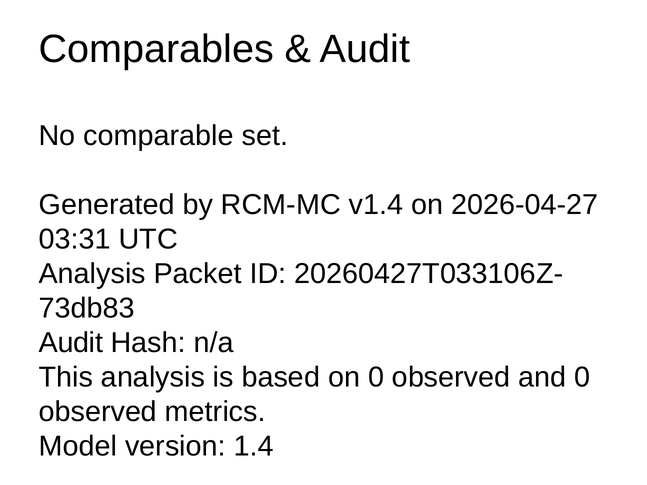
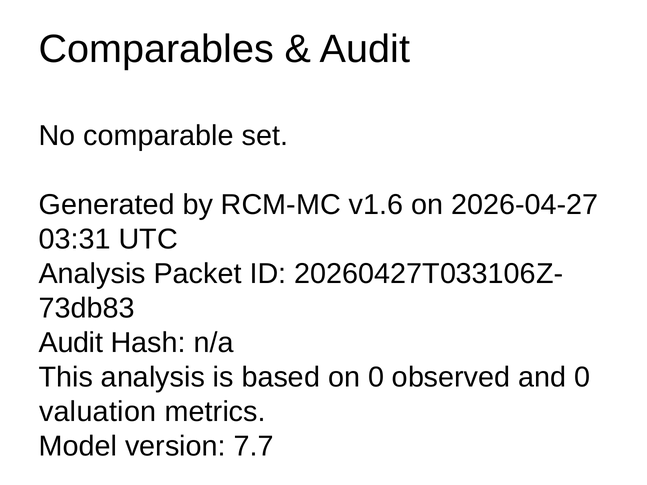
v1.4: v1.4 -> v1.6 (376, 205)
observed: observed -> valuation (98, 412)
1.4: 1.4 -> 7.7 (254, 446)
